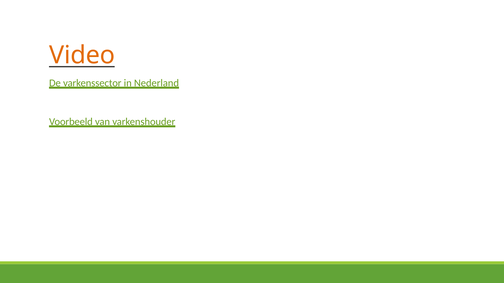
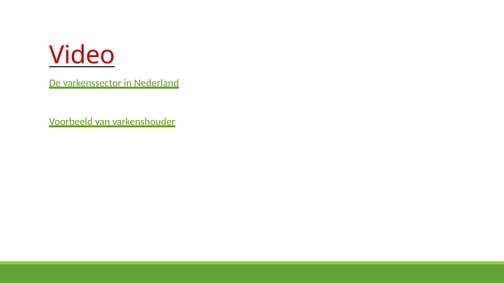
Video colour: orange -> red (82, 55)
